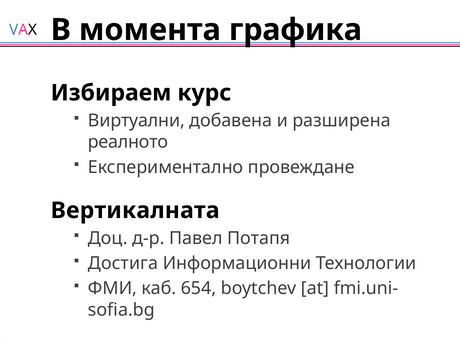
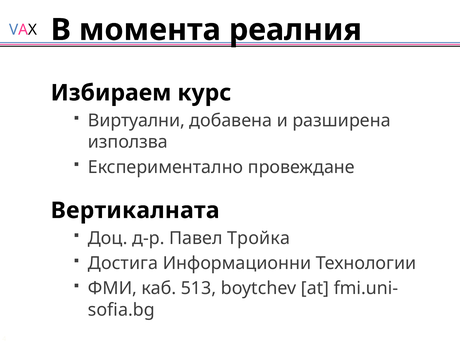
графика: графика -> реалния (295, 30)
реалното: реалното -> използва (128, 142)
Потапя: Потапя -> Тройка (259, 238)
654: 654 -> 513 (199, 288)
